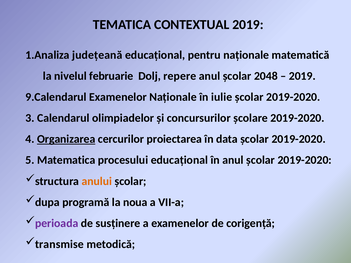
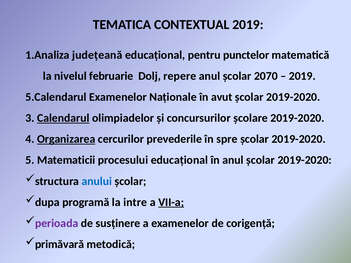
pentru naţionale: naţionale -> punctelor (246, 55)
2048: 2048 -> 2070 (266, 76)
9.Calendarul: 9.Calendarul -> 5.Calendarul (56, 97)
iulie: iulie -> avut (222, 97)
Calendarul underline: none -> present (63, 118)
proiectarea: proiectarea -> prevederile (174, 139)
data: data -> spre (227, 139)
Matematica: Matematica -> Matematicii (66, 160)
anului colour: orange -> blue (97, 181)
noua: noua -> intre (135, 202)
VII-a underline: none -> present (171, 202)
transmise: transmise -> primăvară (60, 245)
